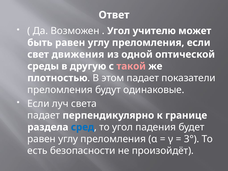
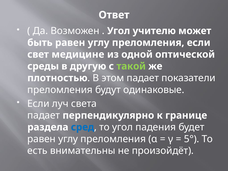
движения: движения -> медицине (78, 54)
такой colour: pink -> light green (131, 66)
3°: 3° -> 5° (192, 139)
безопасности: безопасности -> внимательны (83, 151)
